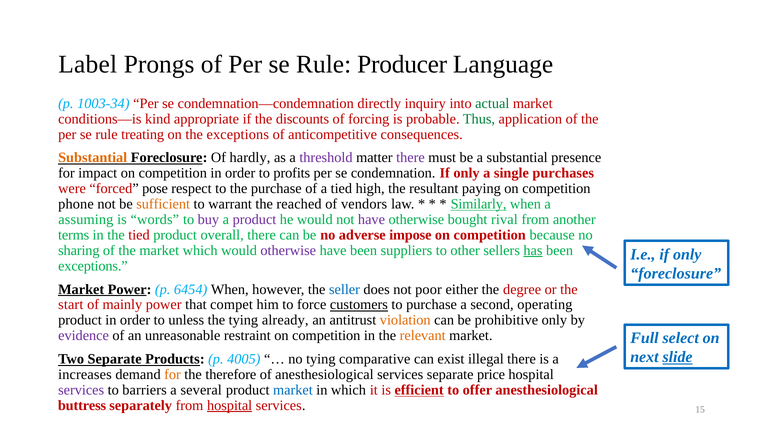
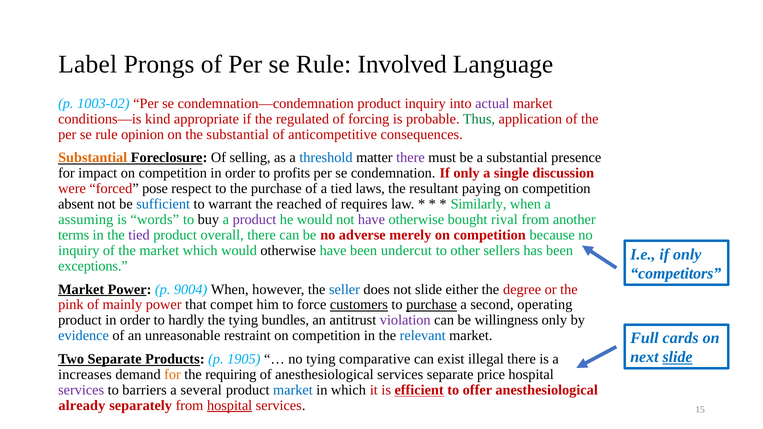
Producer: Producer -> Involved (402, 64)
1003-34: 1003-34 -> 1003-02 (103, 104)
condemnation—condemnation directly: directly -> product (379, 104)
actual colour: green -> purple (492, 104)
discounts: discounts -> regulated (303, 119)
treating: treating -> opinion (143, 134)
the exceptions: exceptions -> substantial (238, 134)
hardly: hardly -> selling (250, 158)
threshold colour: purple -> blue (326, 158)
purchases: purchases -> discussion (563, 173)
high: high -> laws (370, 189)
phone: phone -> absent (76, 204)
sufficient colour: orange -> blue (163, 204)
vendors: vendors -> requires (364, 204)
Similarly underline: present -> none (479, 204)
buy colour: purple -> black (208, 220)
tied colour: red -> purple (139, 235)
impose: impose -> merely (410, 235)
sharing: sharing -> inquiry (79, 251)
otherwise colour: purple -> black (288, 251)
suppliers: suppliers -> undercut (406, 251)
has underline: present -> none (533, 251)
foreclosure: foreclosure -> competitors (676, 274)
6454: 6454 -> 9004 (191, 289)
not poor: poor -> slide (429, 289)
start: start -> pink (71, 305)
purchase underline: none -> present (432, 305)
unless: unless -> hardly (186, 320)
already: already -> bundles (285, 320)
violation colour: orange -> purple (405, 320)
prohibitive: prohibitive -> willingness (506, 320)
evidence colour: purple -> blue (84, 336)
relevant colour: orange -> blue (423, 336)
select: select -> cards (681, 338)
4005: 4005 -> 1905 (244, 359)
therefore: therefore -> requiring (231, 375)
buttress: buttress -> already (82, 406)
